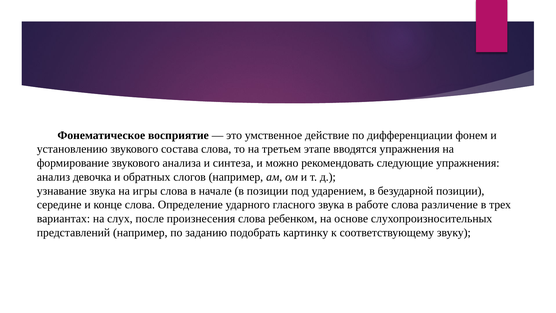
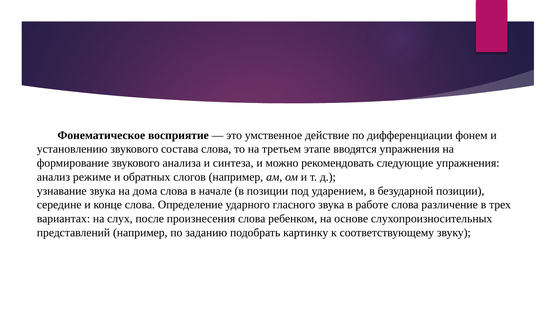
девочка: девочка -> режиме (92, 177)
игры: игры -> дома (145, 191)
